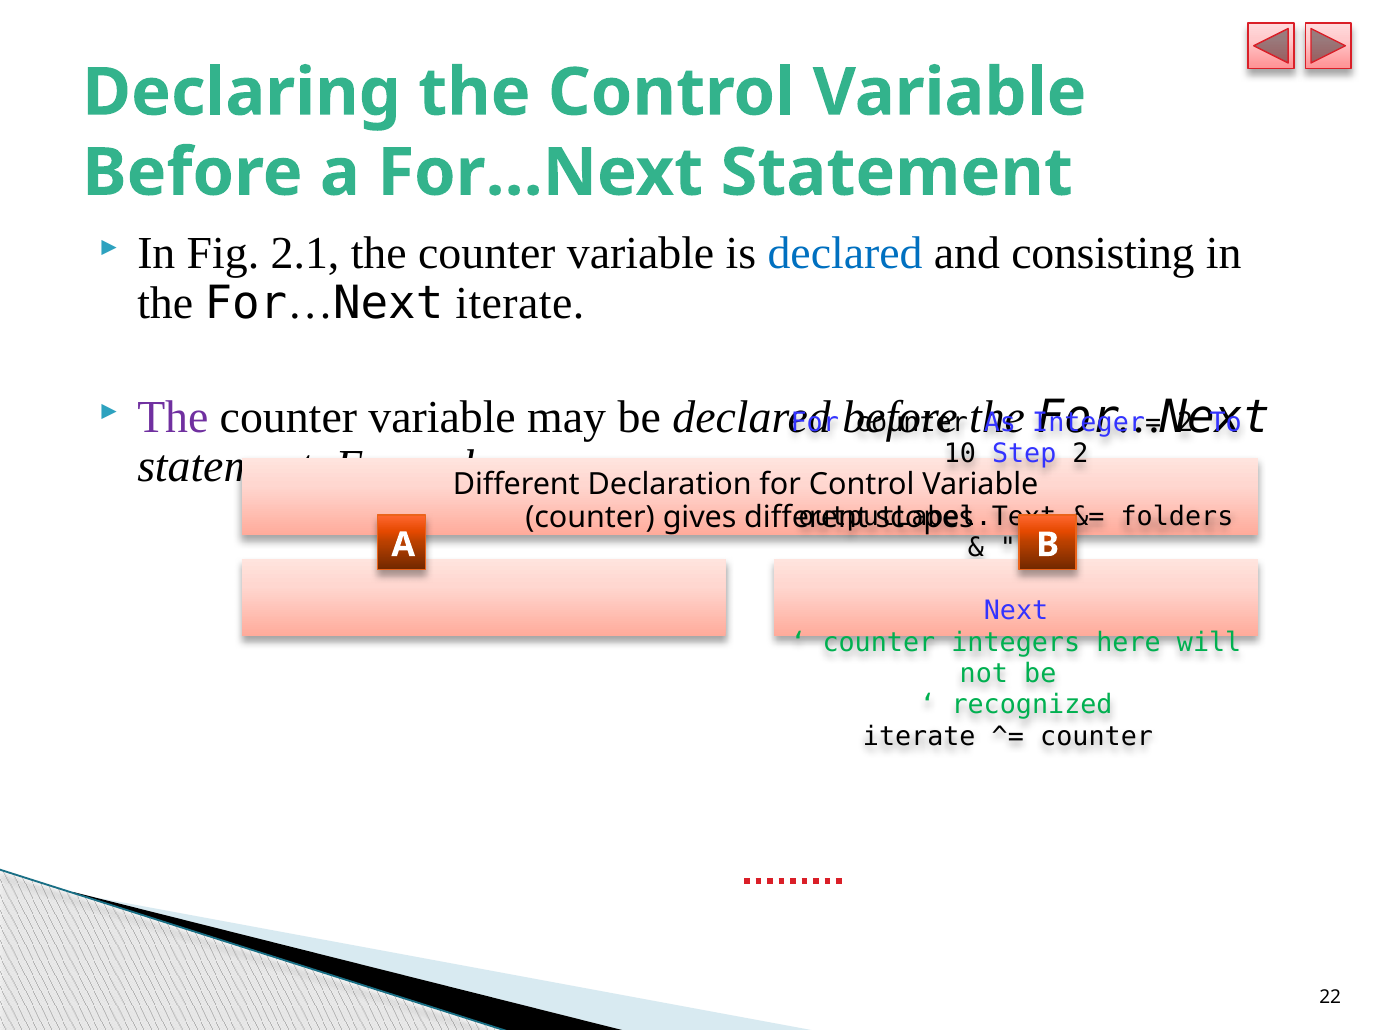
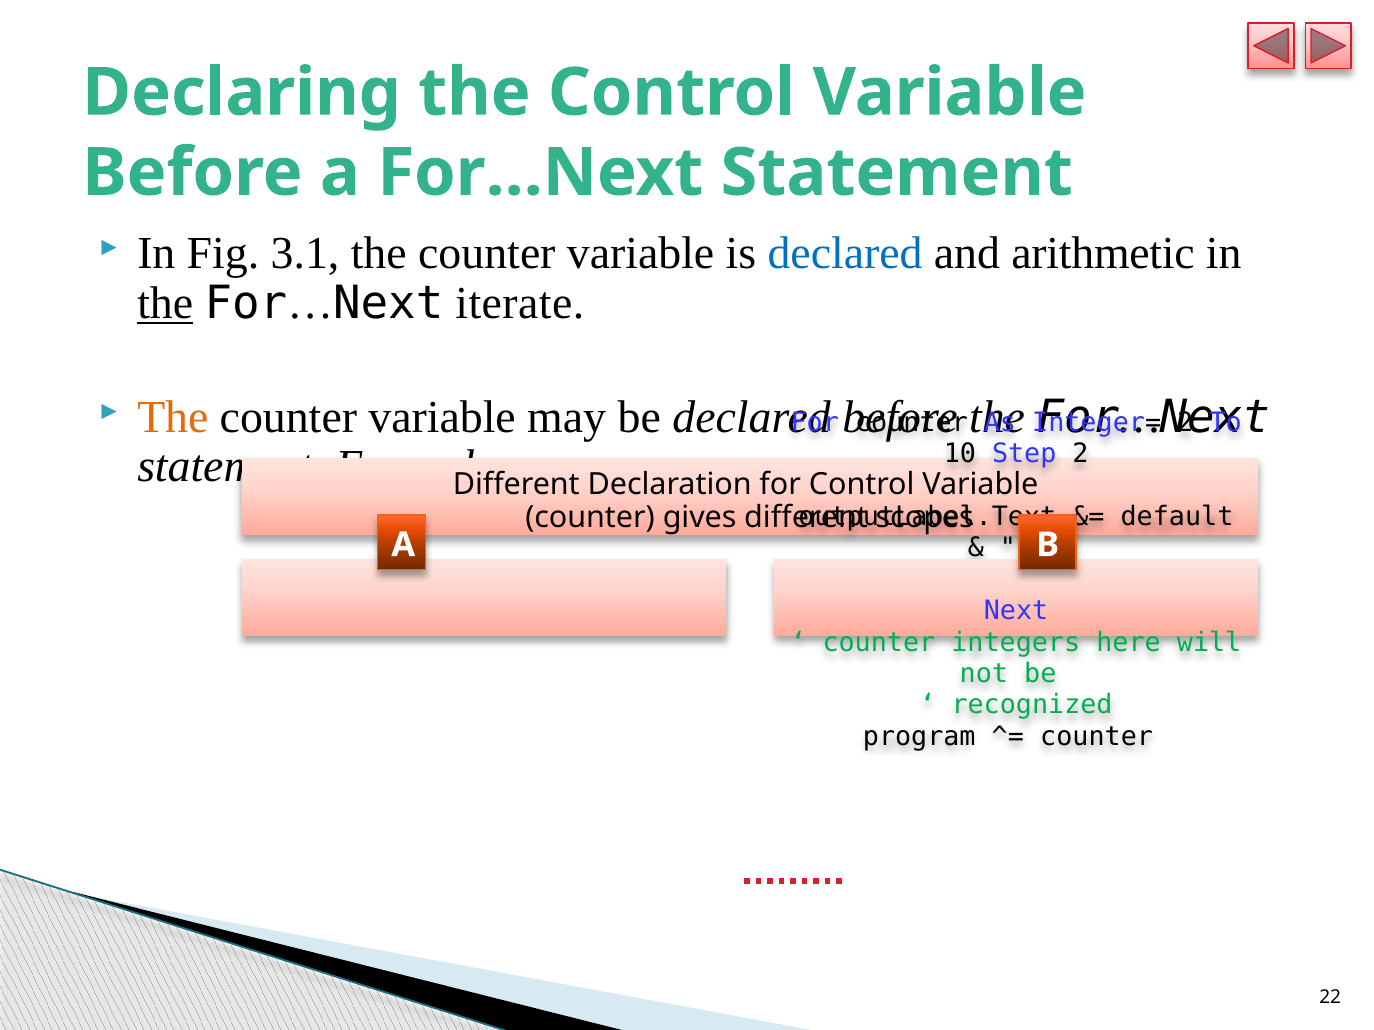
2.1: 2.1 -> 3.1 (305, 254)
consisting: consisting -> arithmetic (1103, 254)
the underline: none -> present (165, 303)
The colour: purple -> orange (173, 417)
folders: folders -> default (1177, 517)
iterate: iterate -> program (919, 737)
